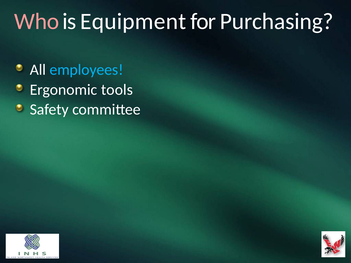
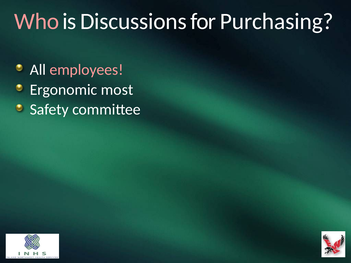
Equipment: Equipment -> Discussions (133, 21)
employees colour: light blue -> pink (86, 70)
tools: tools -> most (117, 90)
